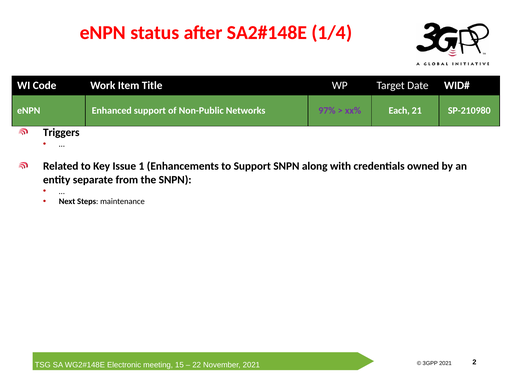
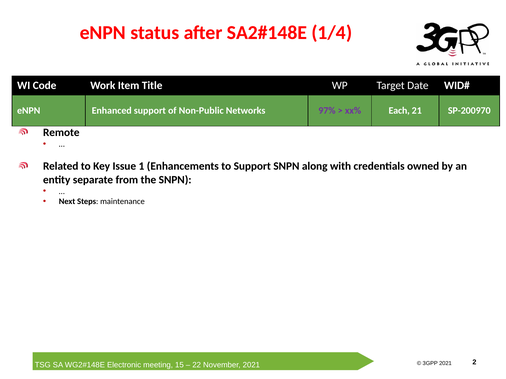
SP-210980: SP-210980 -> SP-200970 (469, 111)
Triggers: Triggers -> Remote (61, 133)
